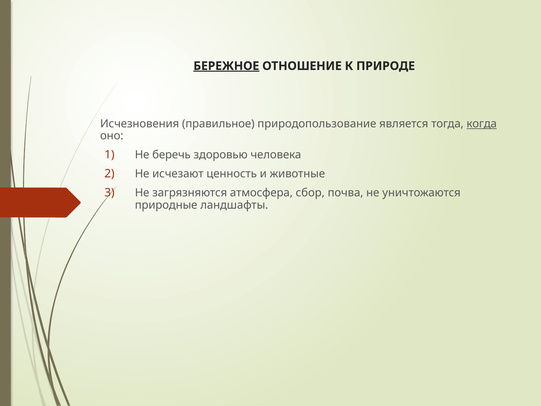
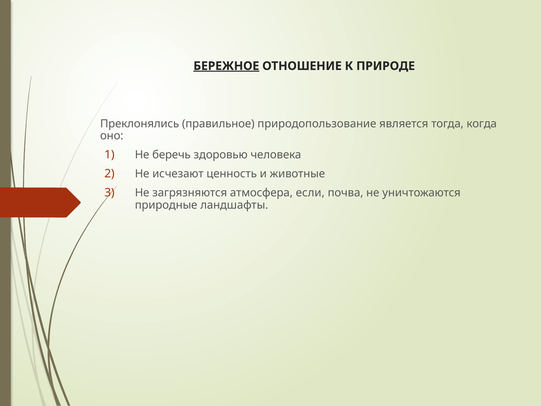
Исчезновения: Исчезновения -> Преклонялись (140, 124)
когда underline: present -> none (482, 124)
сбор: сбор -> если (310, 193)
